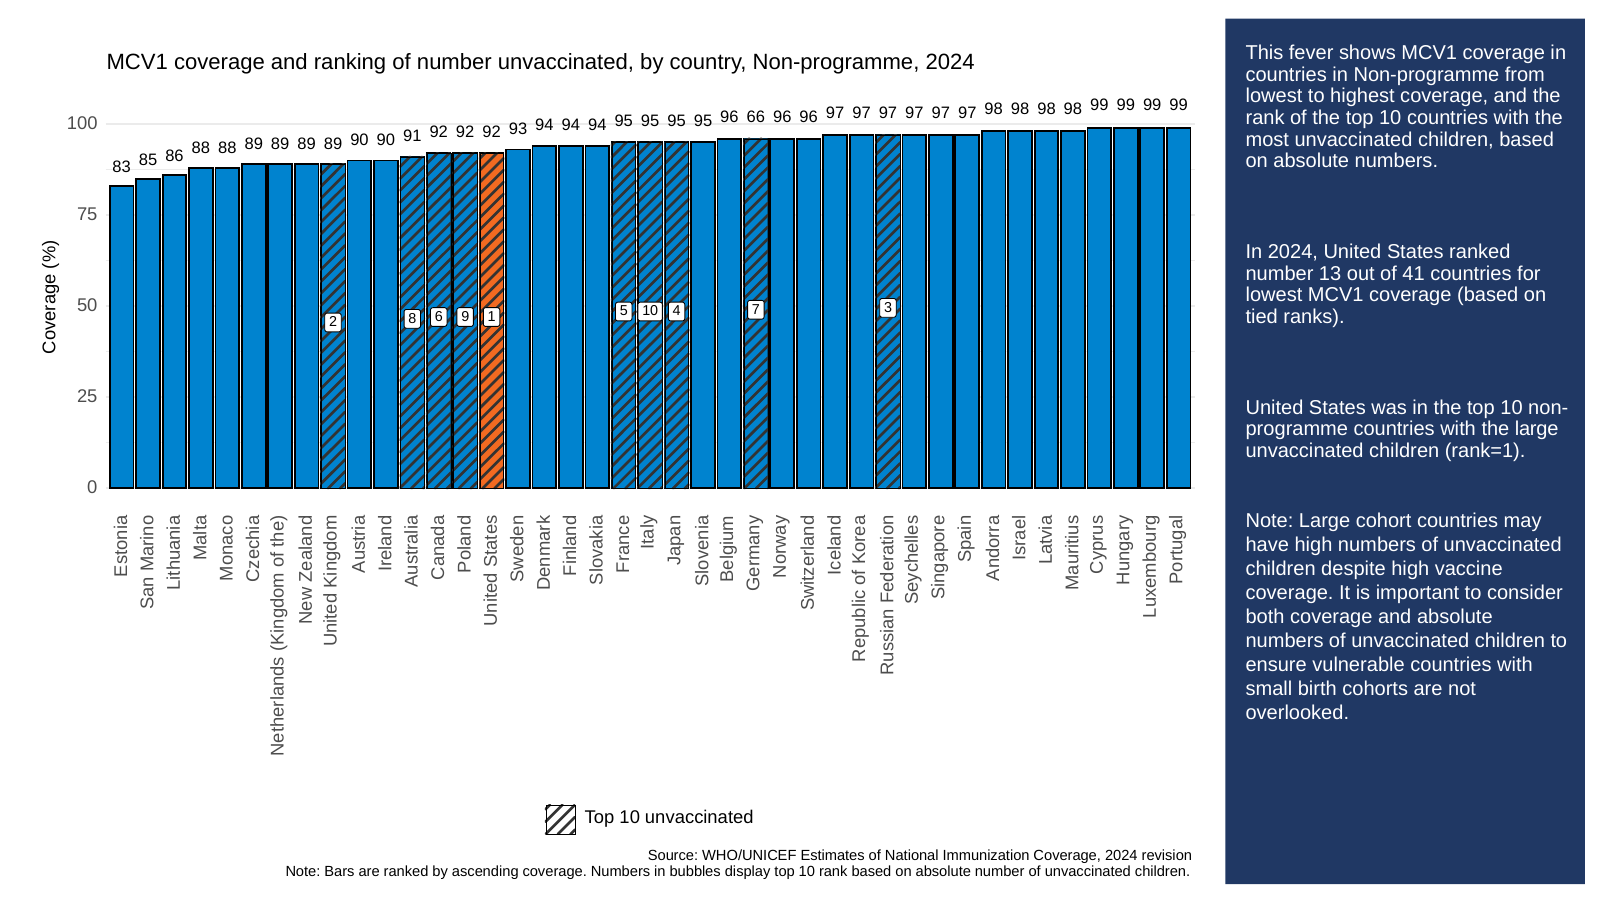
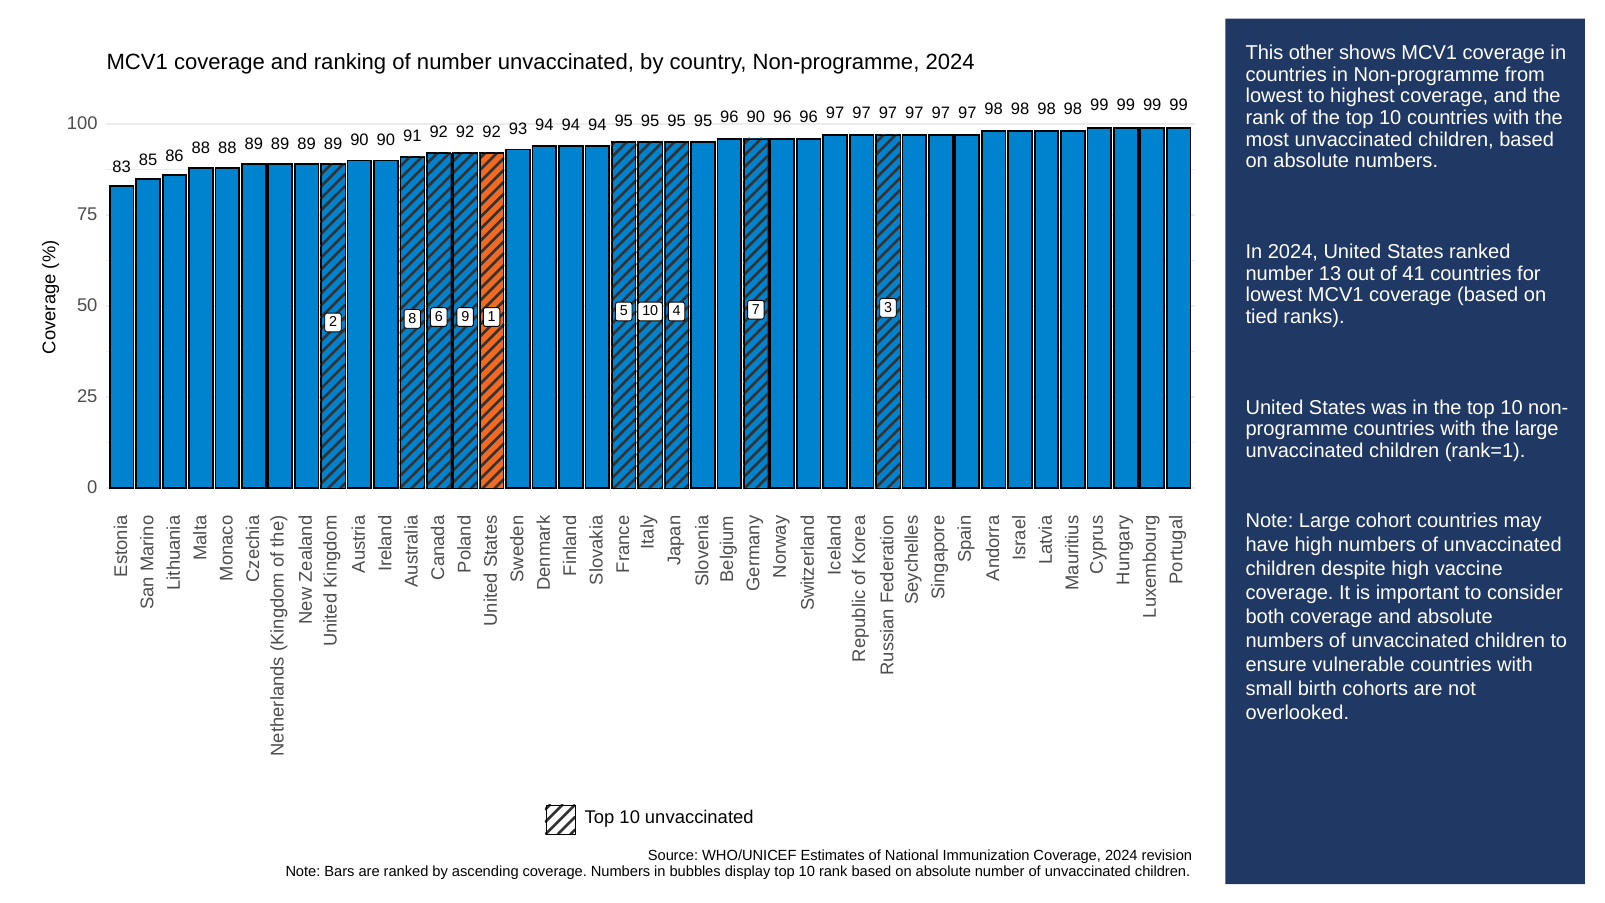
fever: fever -> other (1311, 53)
95 66: 66 -> 90 (756, 117)
